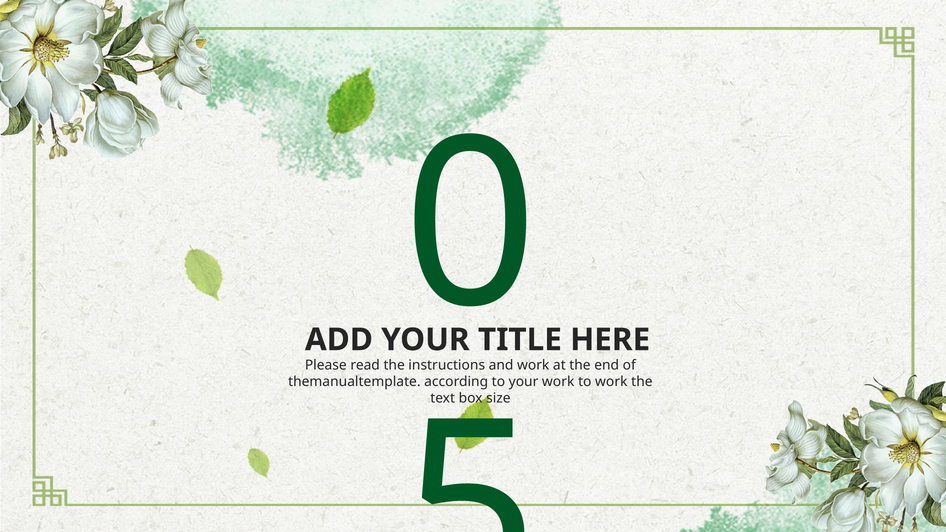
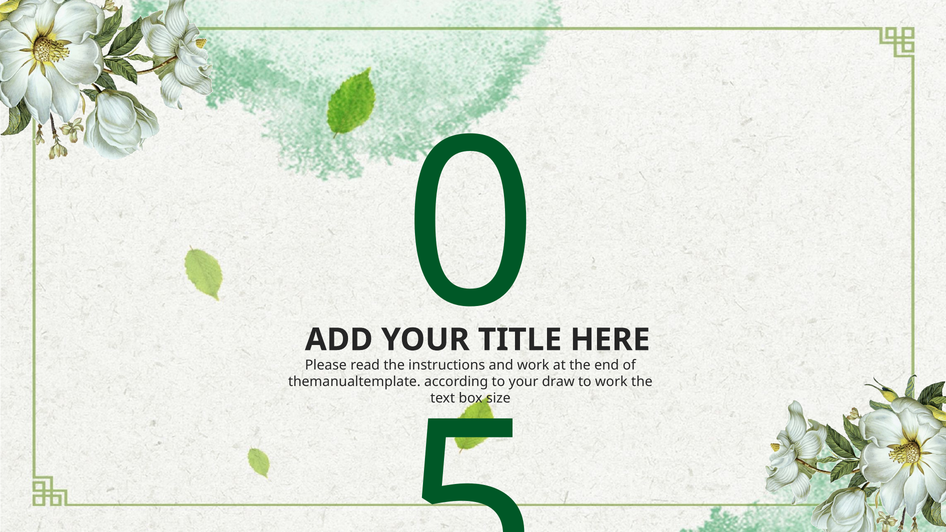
work: work -> draw (558, 382)
